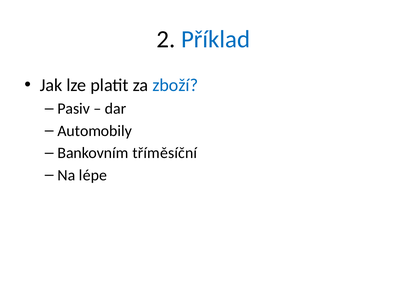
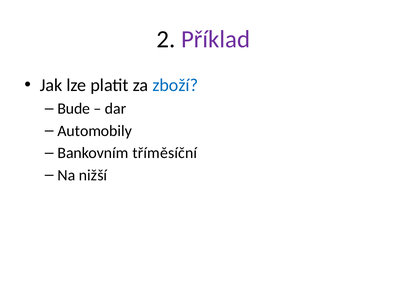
Příklad colour: blue -> purple (216, 39)
Pasiv: Pasiv -> Bude (74, 109)
lépe: lépe -> nižší (93, 175)
